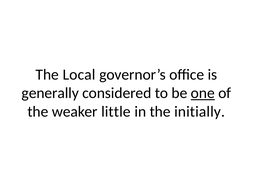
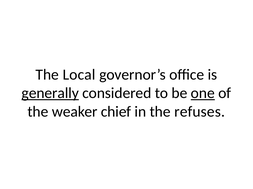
generally underline: none -> present (50, 93)
little: little -> chief (116, 112)
initially: initially -> refuses (200, 112)
